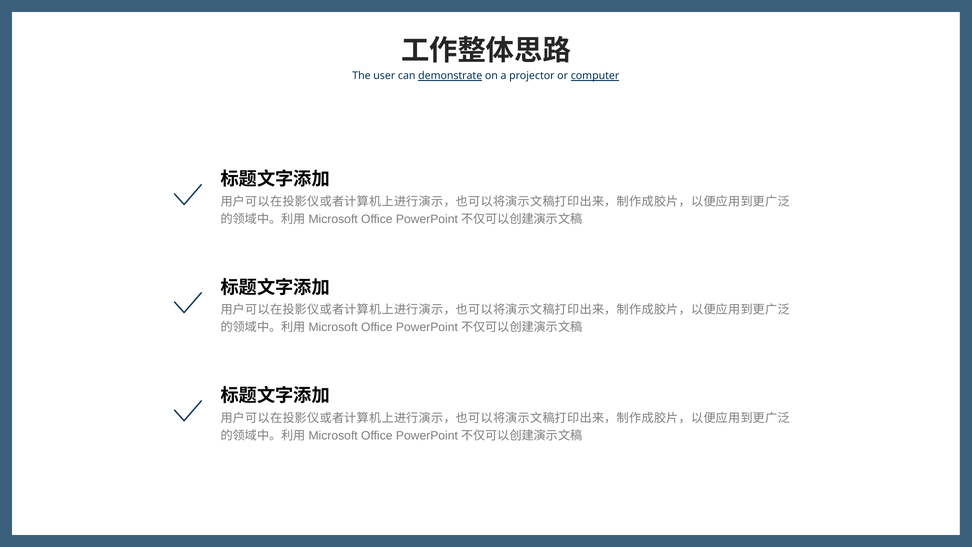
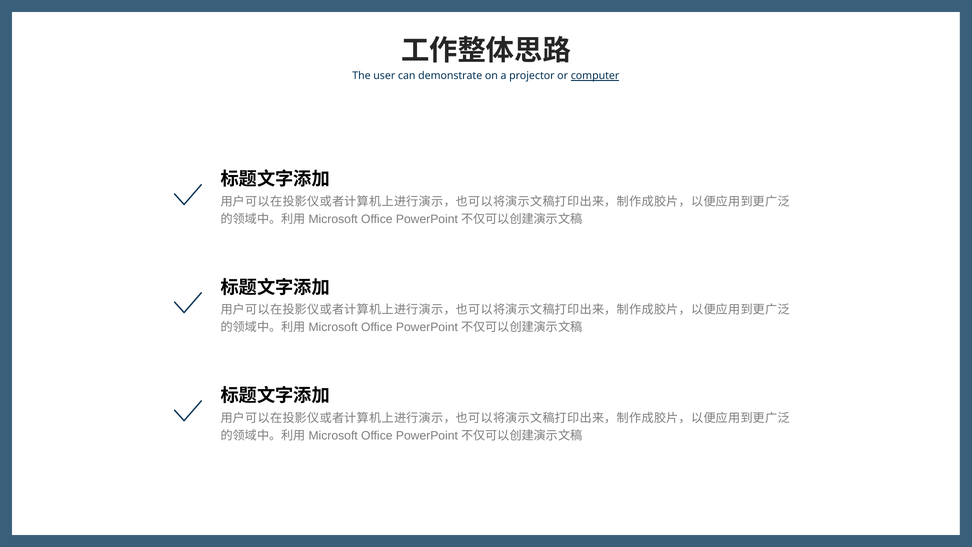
demonstrate underline: present -> none (450, 76)
